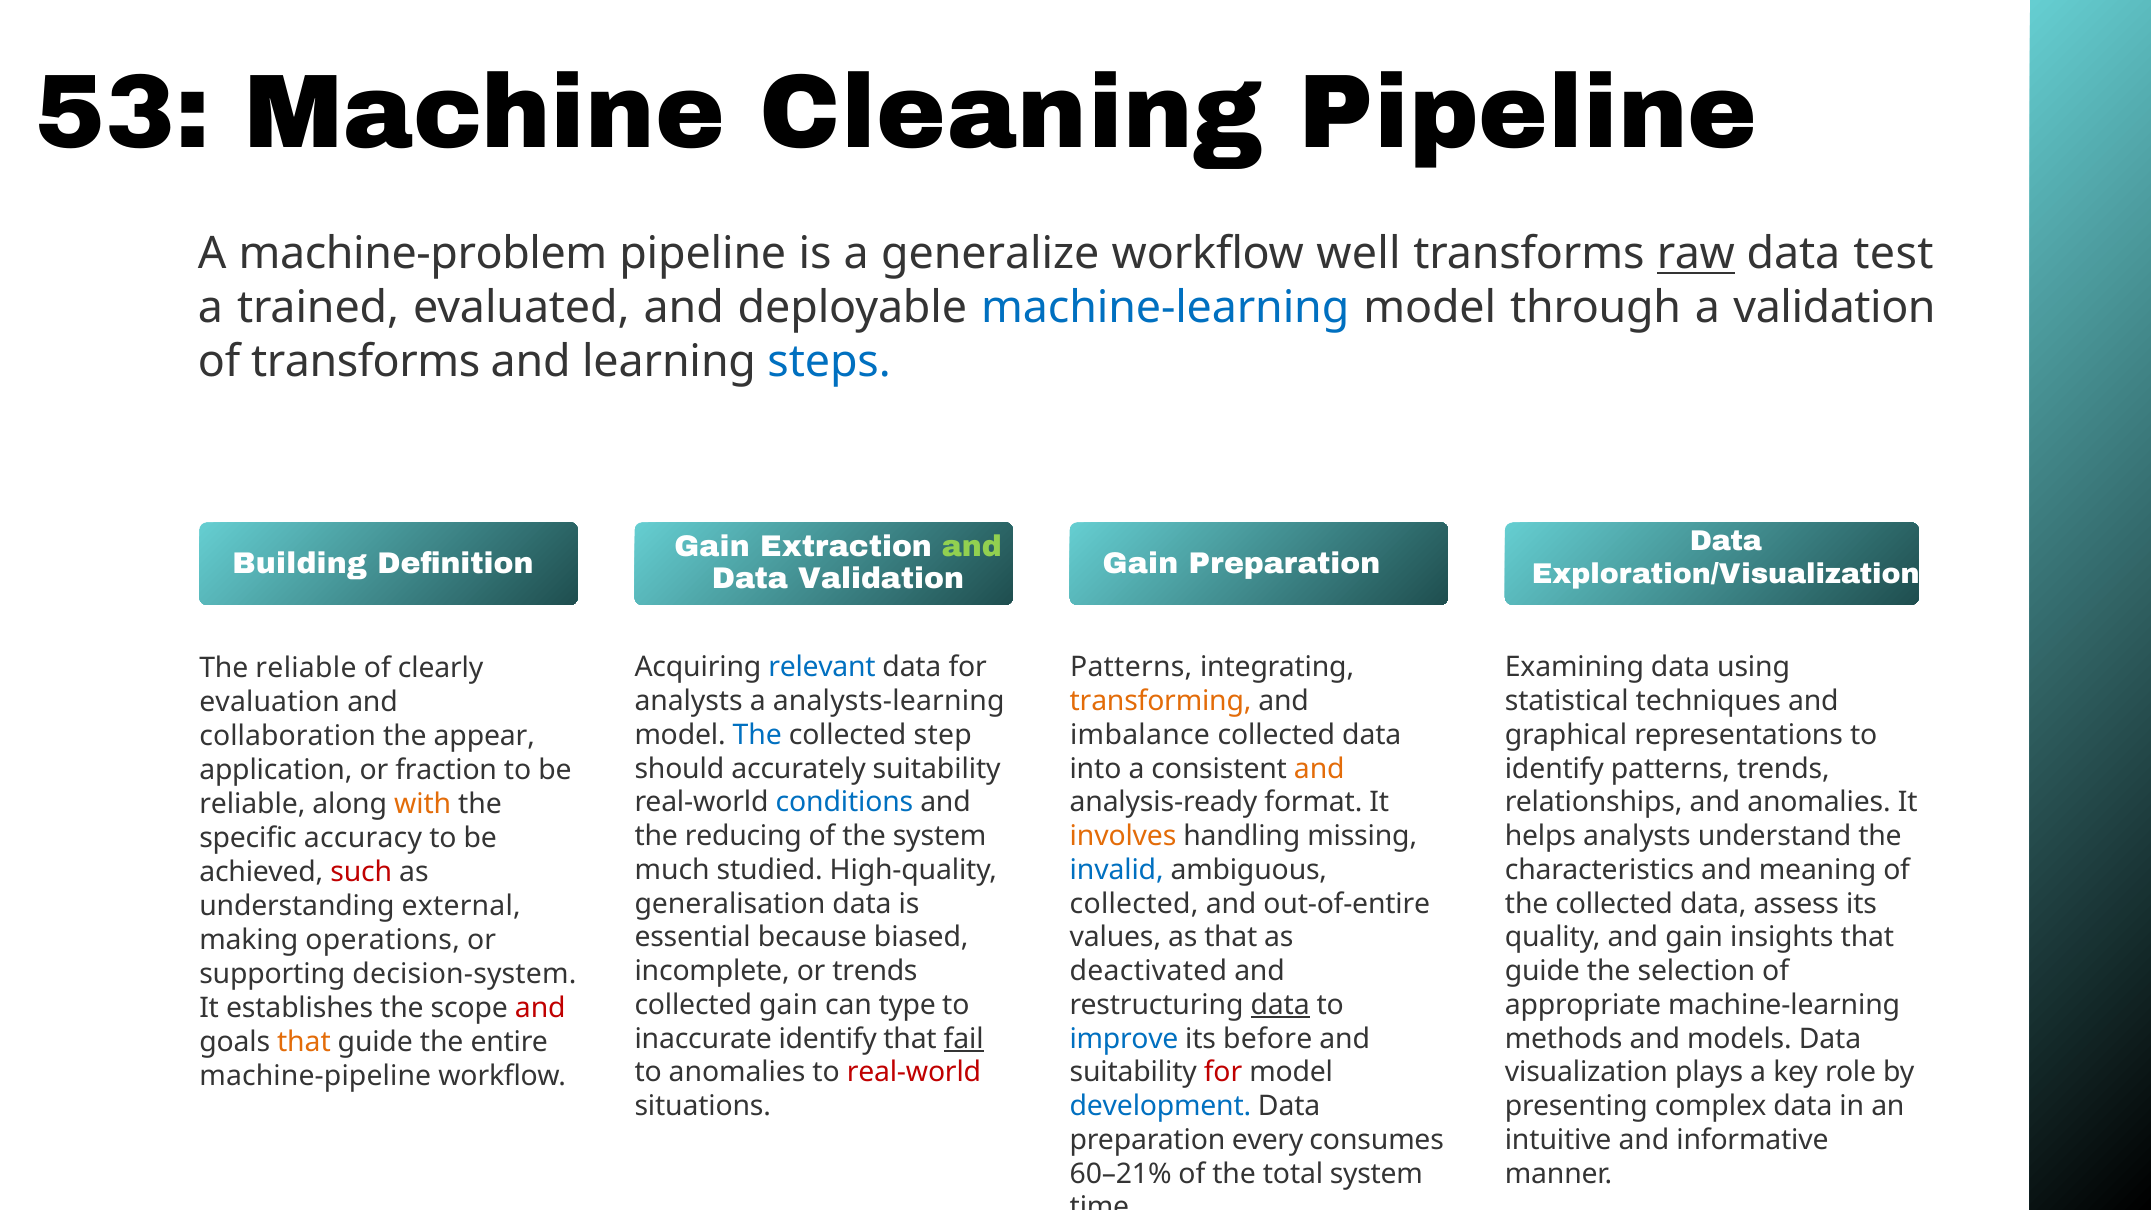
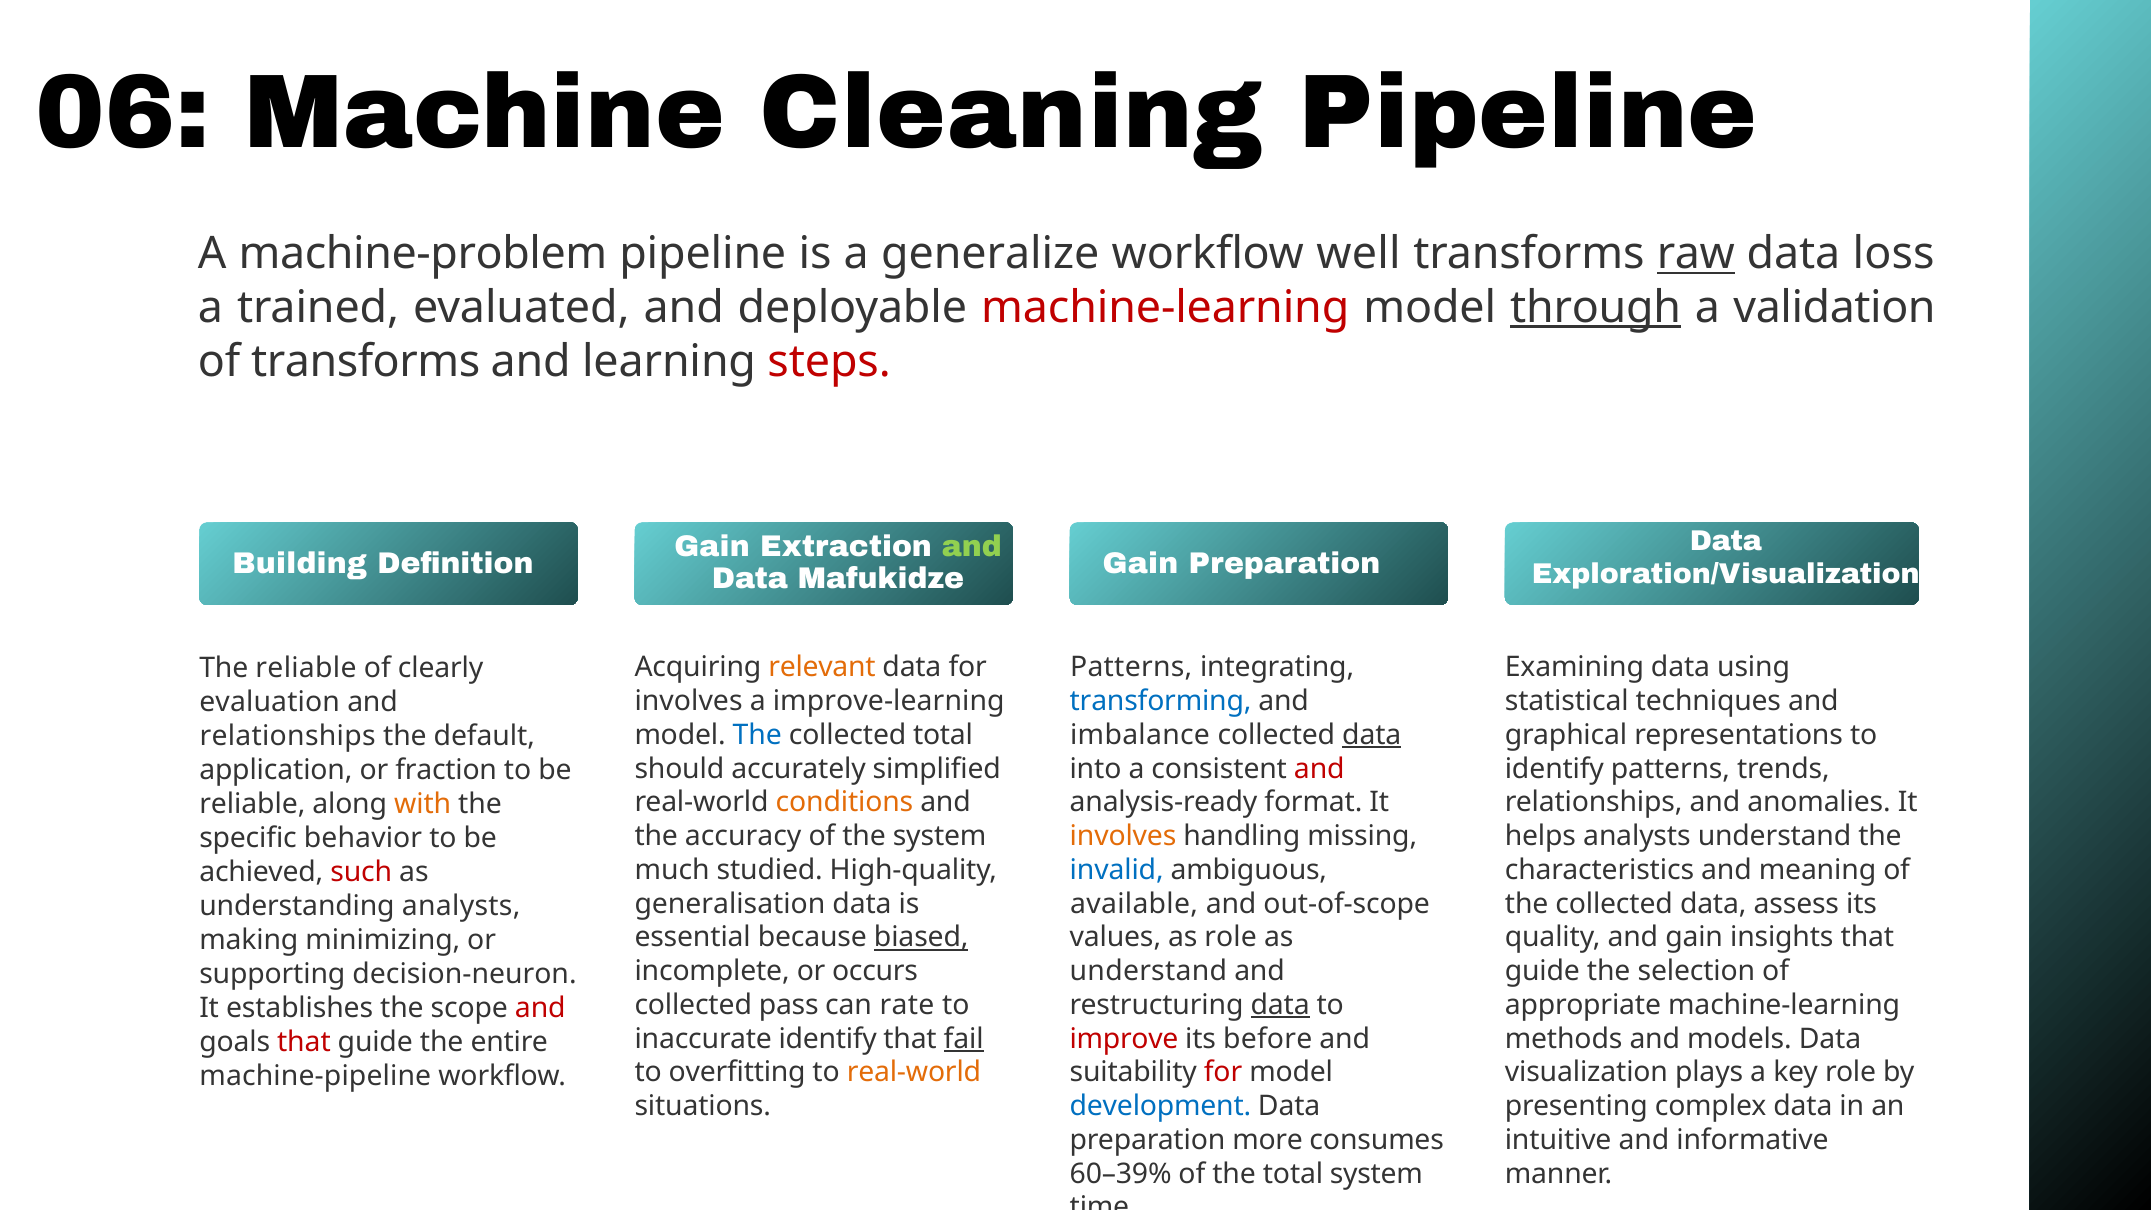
53: 53 -> 06 (123, 113)
test: test -> loss (1894, 254)
machine-learning colour: blue -> red (1165, 307)
through underline: none -> present (1596, 307)
steps colour: blue -> red (829, 361)
Data Validation: Validation -> Mafukidze (881, 579)
relevant colour: blue -> orange (822, 668)
analysts: analysts -> involves (689, 701)
analysts-learning: analysts-learning -> improve-learning (889, 701)
transforming colour: orange -> blue (1161, 701)
collected step: step -> total (943, 735)
data underline: none -> present (1372, 735)
collaboration: collaboration -> relationships (288, 736)
appear: appear -> default (484, 736)
accurately suitability: suitability -> simplified (937, 769)
and colour: orange -> red (1319, 769)
conditions colour: blue -> orange (844, 803)
reducing: reducing -> accuracy (743, 836)
accuracy: accuracy -> behavior (363, 838)
collected: collected -> available (1134, 904)
out-of-entire: out-of-entire -> out-of-scope (1347, 904)
understanding external: external -> analysts (461, 906)
biased underline: none -> present (921, 938)
as that: that -> role (1231, 938)
operations: operations -> minimizing (383, 940)
or trends: trends -> occurs (875, 971)
deactivated: deactivated -> understand (1148, 971)
decision-system: decision-system -> decision-neuron (465, 974)
collected gain: gain -> pass (789, 1005)
type: type -> rate (907, 1005)
improve colour: blue -> red (1124, 1039)
that colour: orange -> red (304, 1042)
to anomalies: anomalies -> overfitting (737, 1072)
real-world colour: red -> orange (914, 1072)
every: every -> more (1268, 1140)
60–21%: 60–21% -> 60–39% (1121, 1174)
